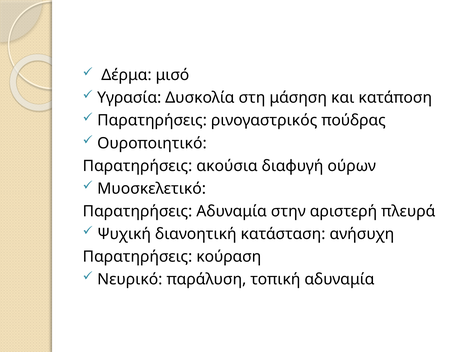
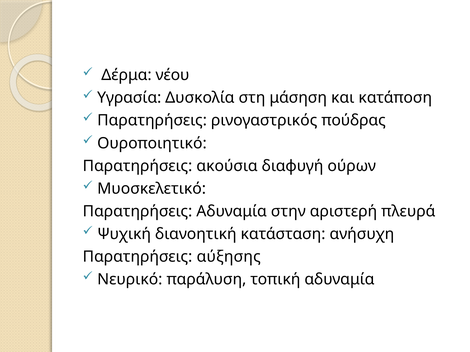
μισό: μισό -> νέου (172, 75)
κούραση: κούραση -> αύξησης (229, 257)
